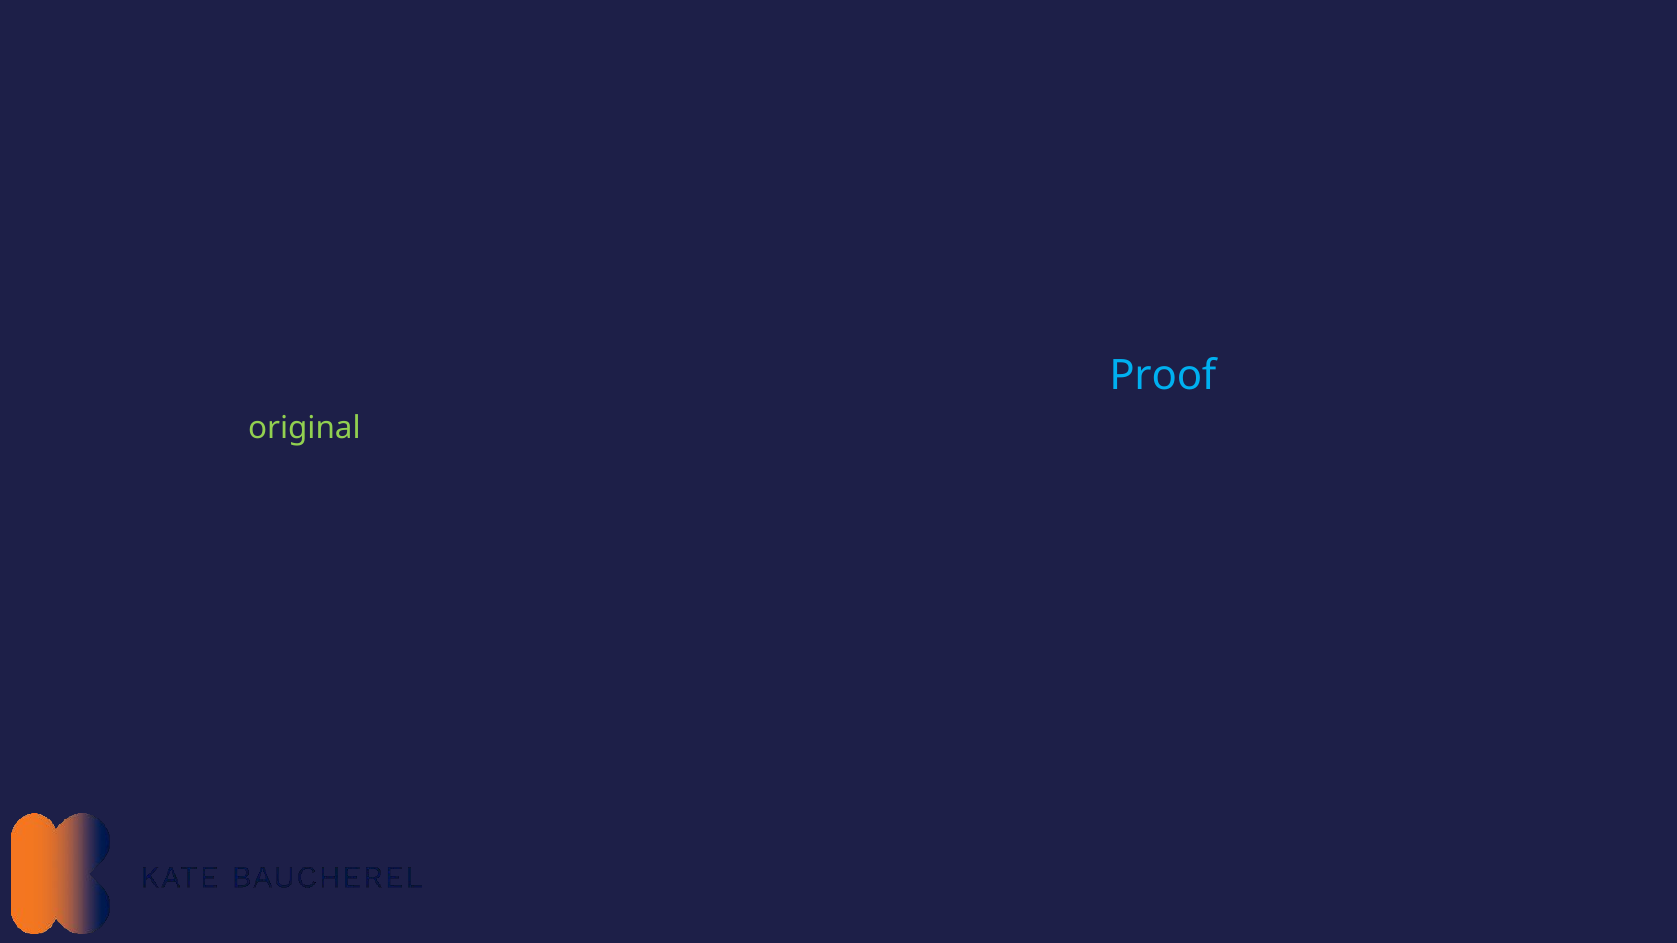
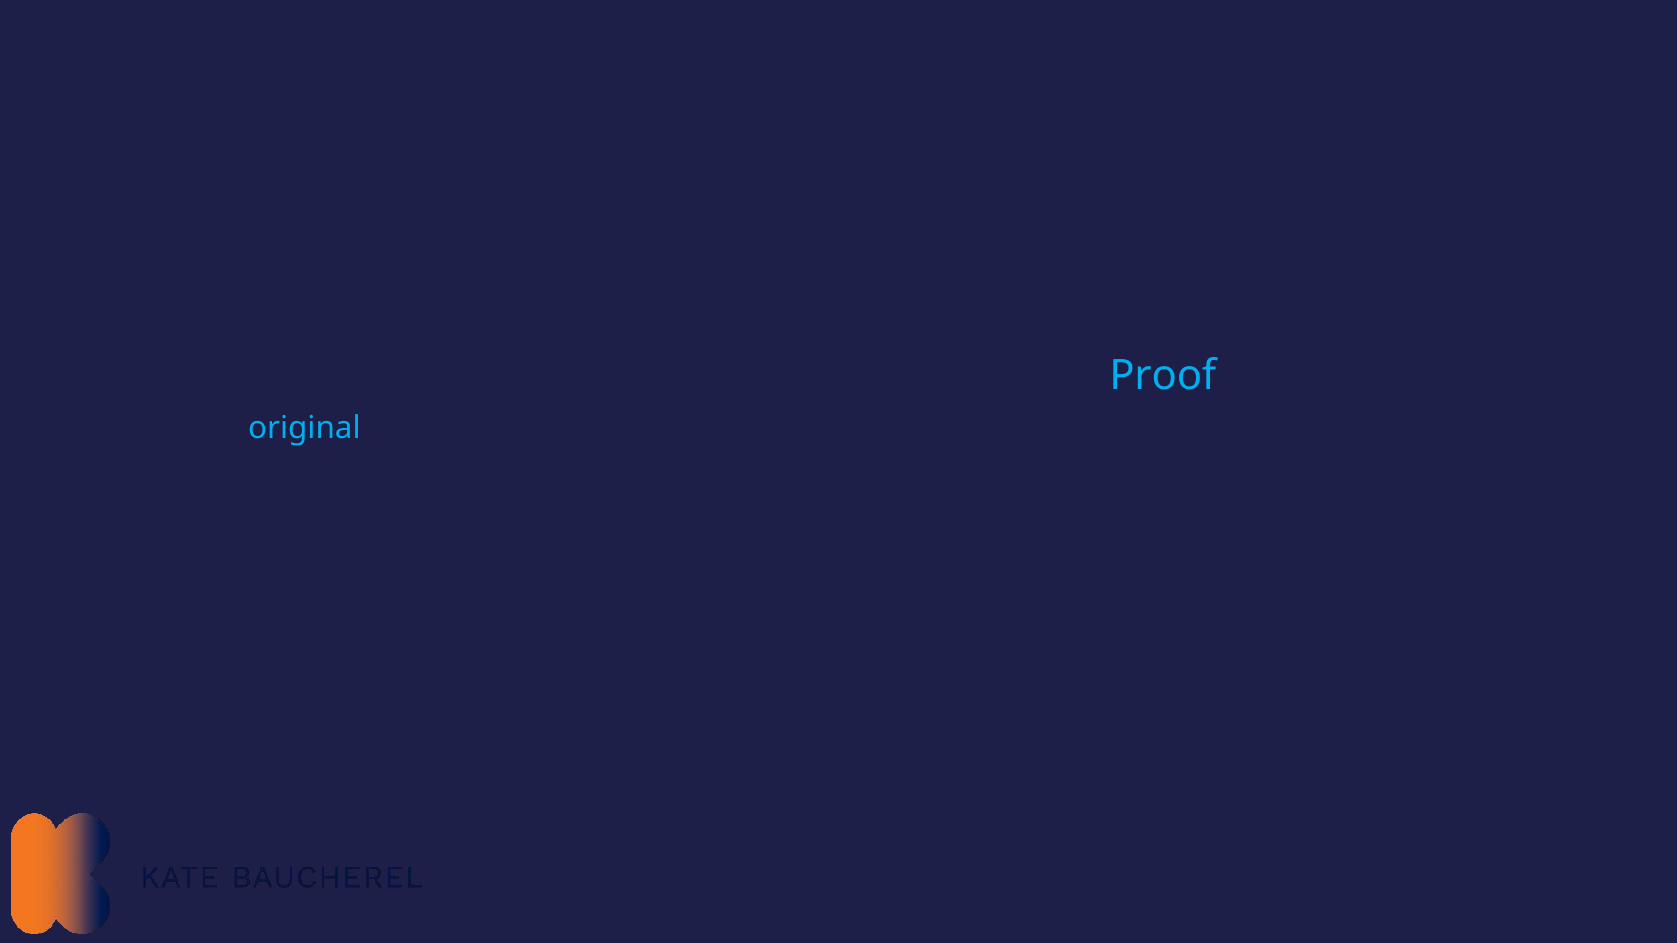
original colour: light green -> light blue (304, 428)
